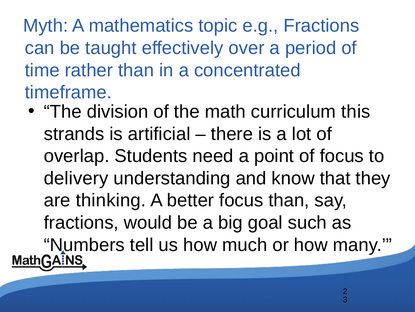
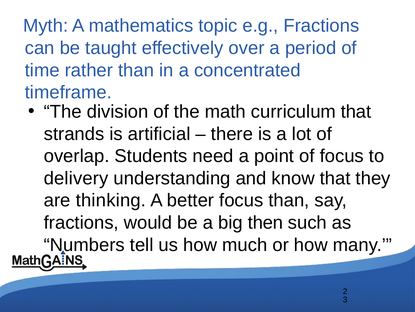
curriculum this: this -> that (356, 112)
goal: goal -> then (265, 222)
